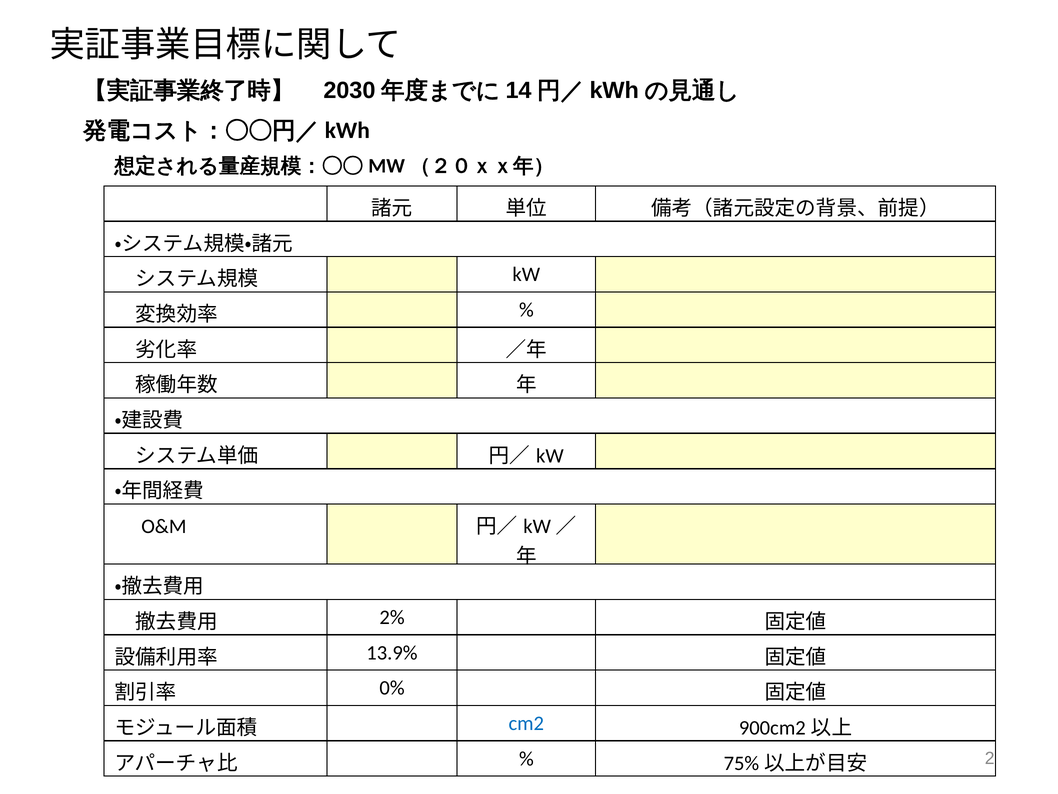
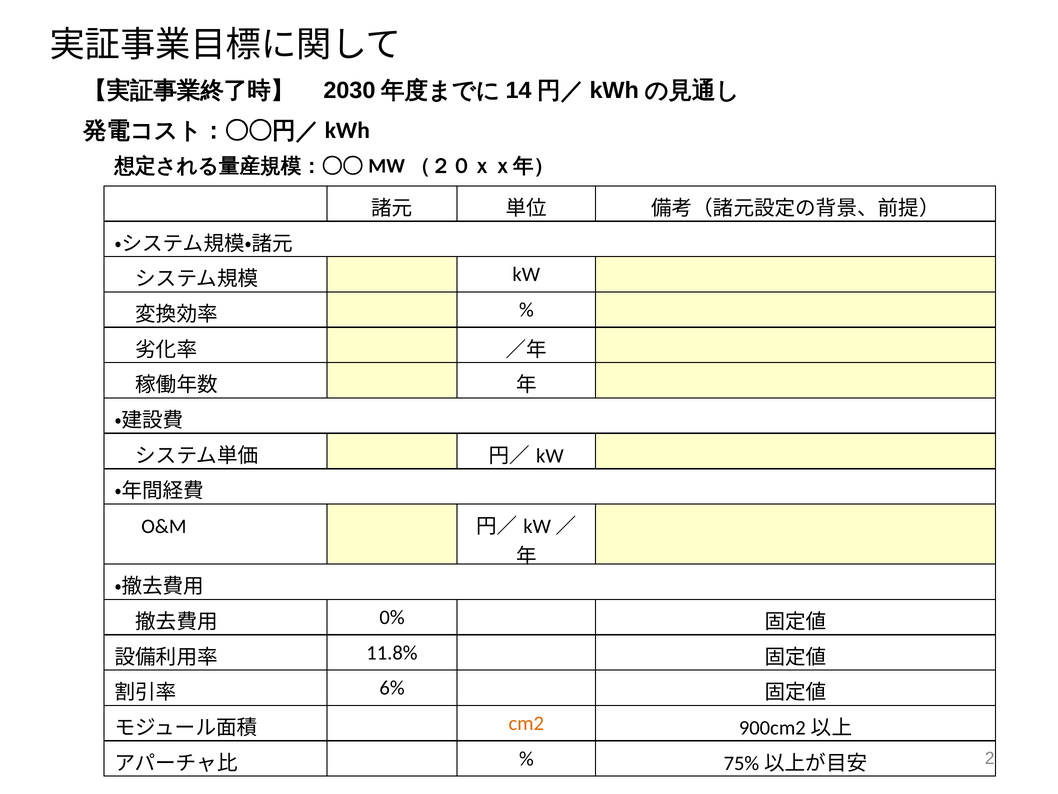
2%: 2% -> 0% (392, 617)
13.9%: 13.9% -> 11.8% (392, 652)
0%: 0% -> 6% (392, 688)
cm2 colour: blue -> orange (526, 723)
